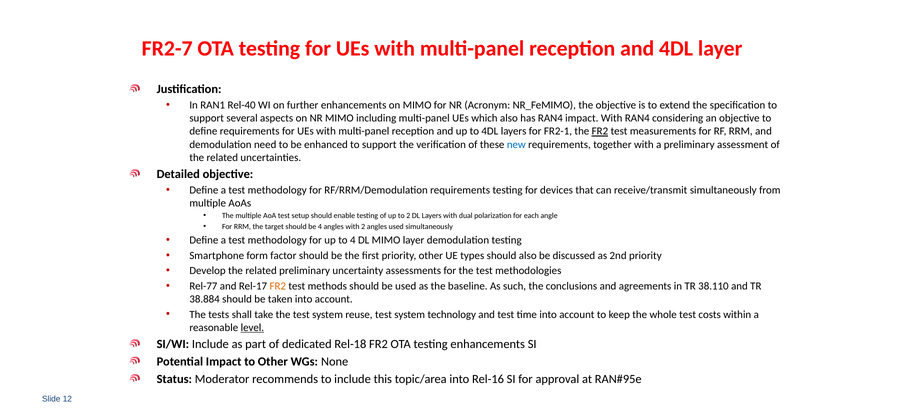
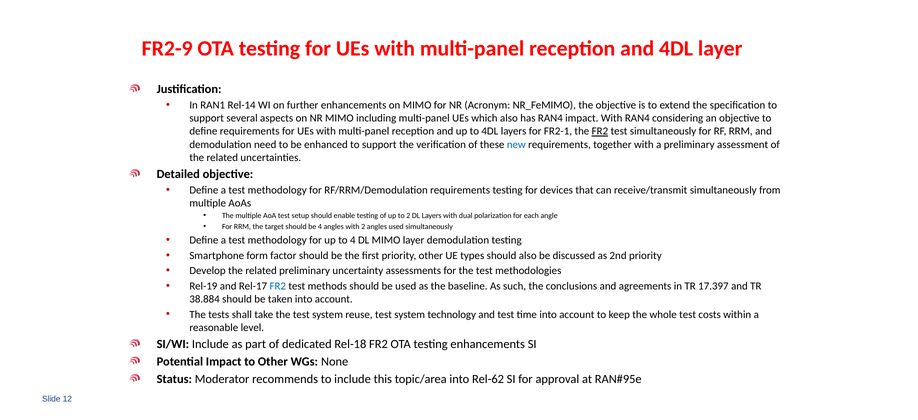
FR2-7: FR2-7 -> FR2-9 (167, 49)
Rel-40: Rel-40 -> Rel-14 (242, 105)
test measurements: measurements -> simultaneously (663, 131)
Rel-77: Rel-77 -> Rel-19 (203, 286)
FR2 colour: orange -> blue (278, 286)
38.110: 38.110 -> 17.397 (713, 286)
level underline: present -> none (252, 327)
Rel-16: Rel-16 -> Rel-62 (488, 379)
